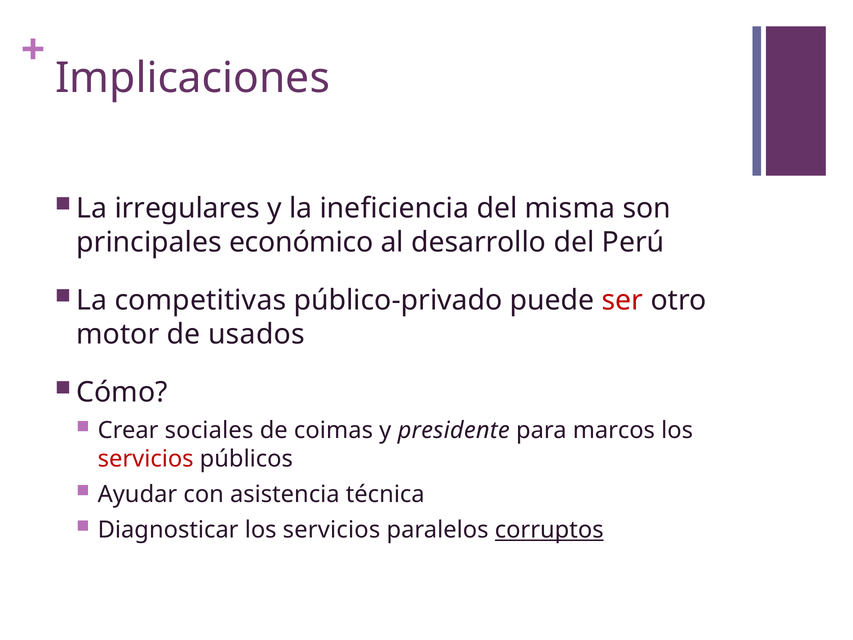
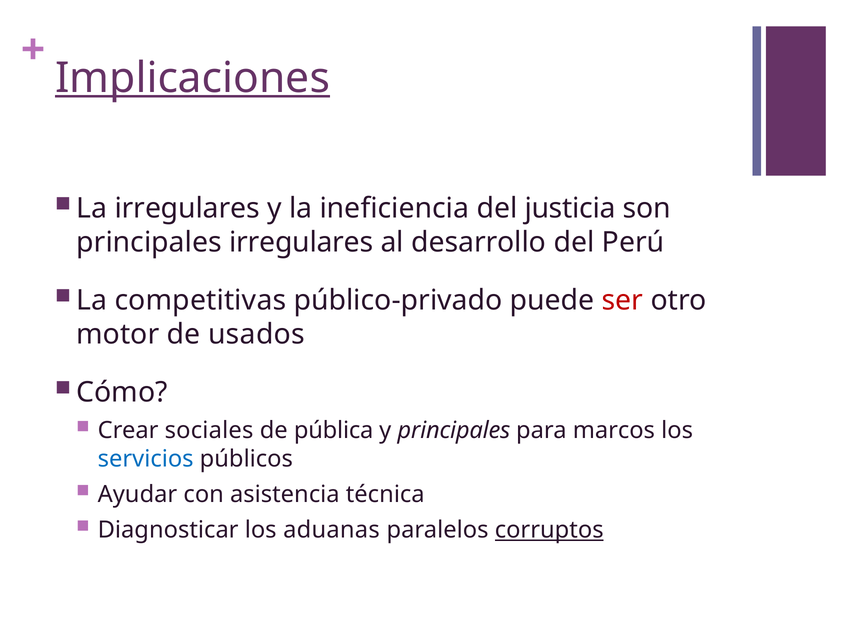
Implicaciones underline: none -> present (192, 78)
misma: misma -> justicia (570, 208)
principales económico: económico -> irregulares (301, 242)
coimas: coimas -> pública (334, 430)
y presidente: presidente -> principales (454, 430)
servicios colour: red -> blue (146, 459)
Diagnosticar los servicios: servicios -> aduanas (331, 530)
